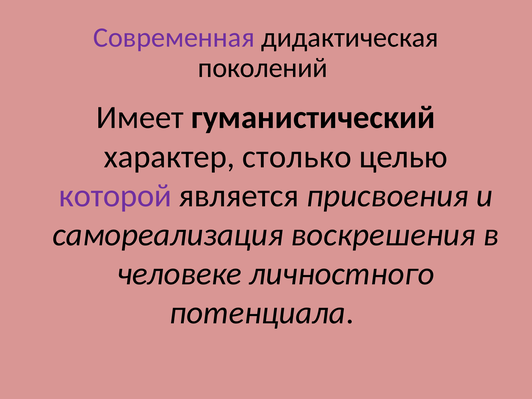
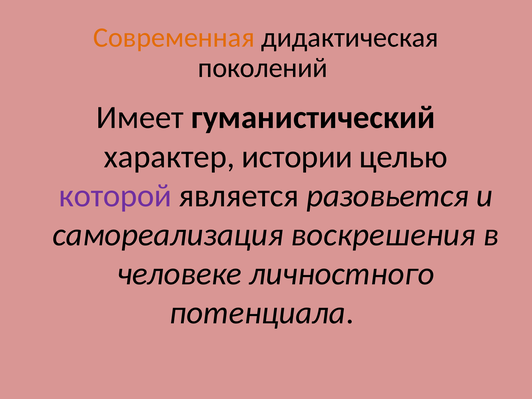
Современная colour: purple -> orange (174, 38)
столько: столько -> истории (297, 157)
присвоения: присвоения -> разовьется (388, 196)
